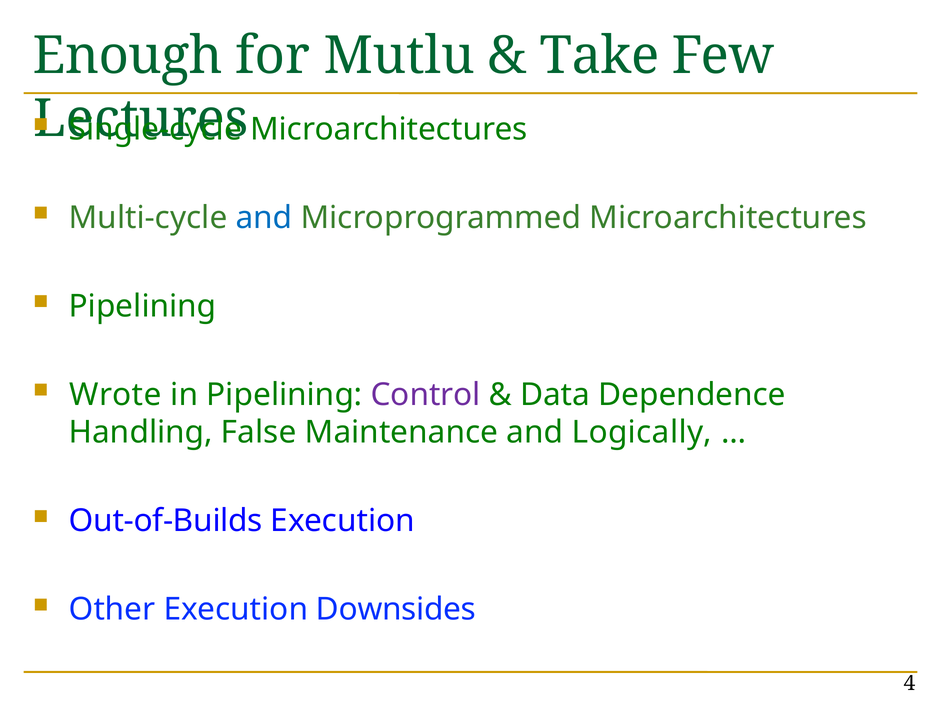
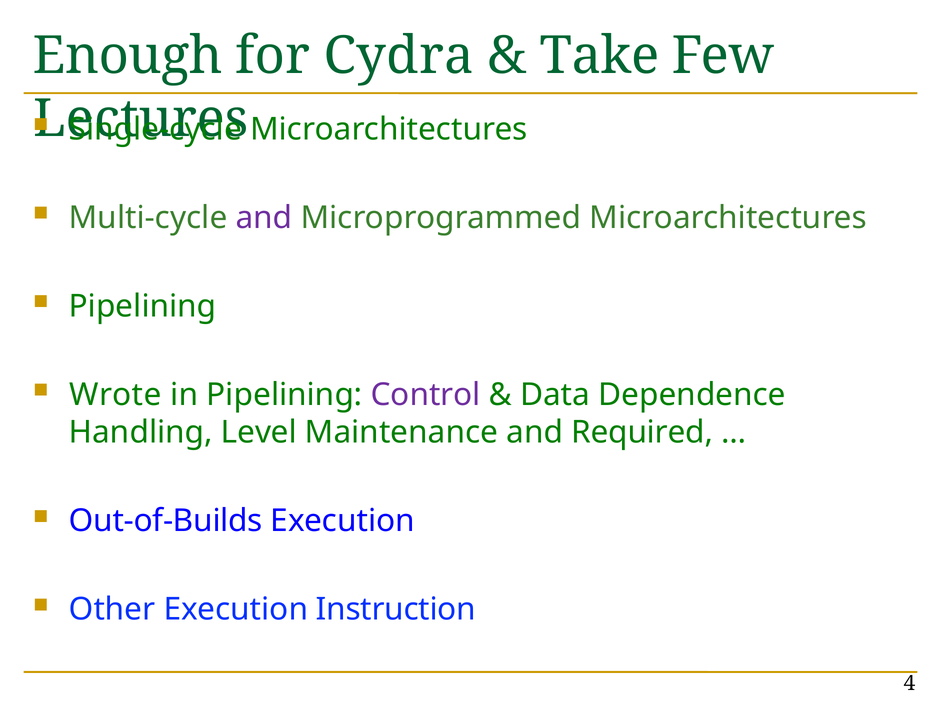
Mutlu: Mutlu -> Cydra (399, 56)
and colour: blue -> purple (264, 218)
False: False -> Level (259, 433)
Logically: Logically -> Required (642, 433)
Downsides: Downsides -> Instruction (396, 610)
